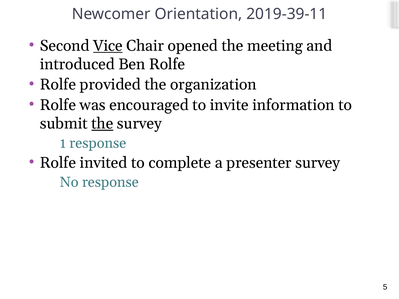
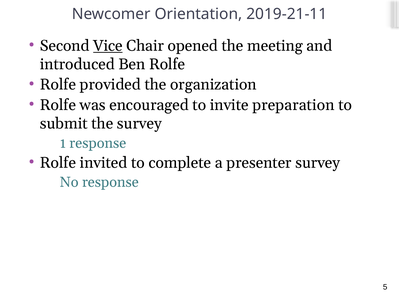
2019-39-11: 2019-39-11 -> 2019-21-11 (287, 14)
information: information -> preparation (293, 105)
the underline: present -> none (102, 124)
